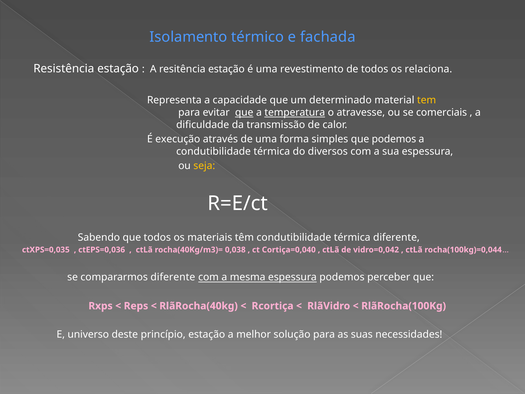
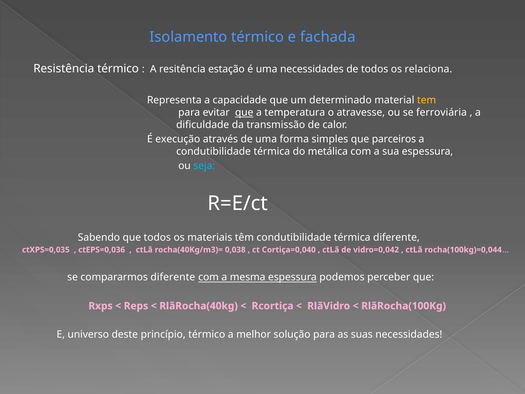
Resistência estação: estação -> térmico (118, 69)
uma revestimento: revestimento -> necessidades (312, 69)
temperatura underline: present -> none (295, 112)
comerciais: comerciais -> ferroviária (442, 112)
que podemos: podemos -> parceiros (394, 139)
diversos: diversos -> metálica (328, 151)
seja colour: yellow -> light blue (204, 166)
princípio estação: estação -> térmico (207, 334)
